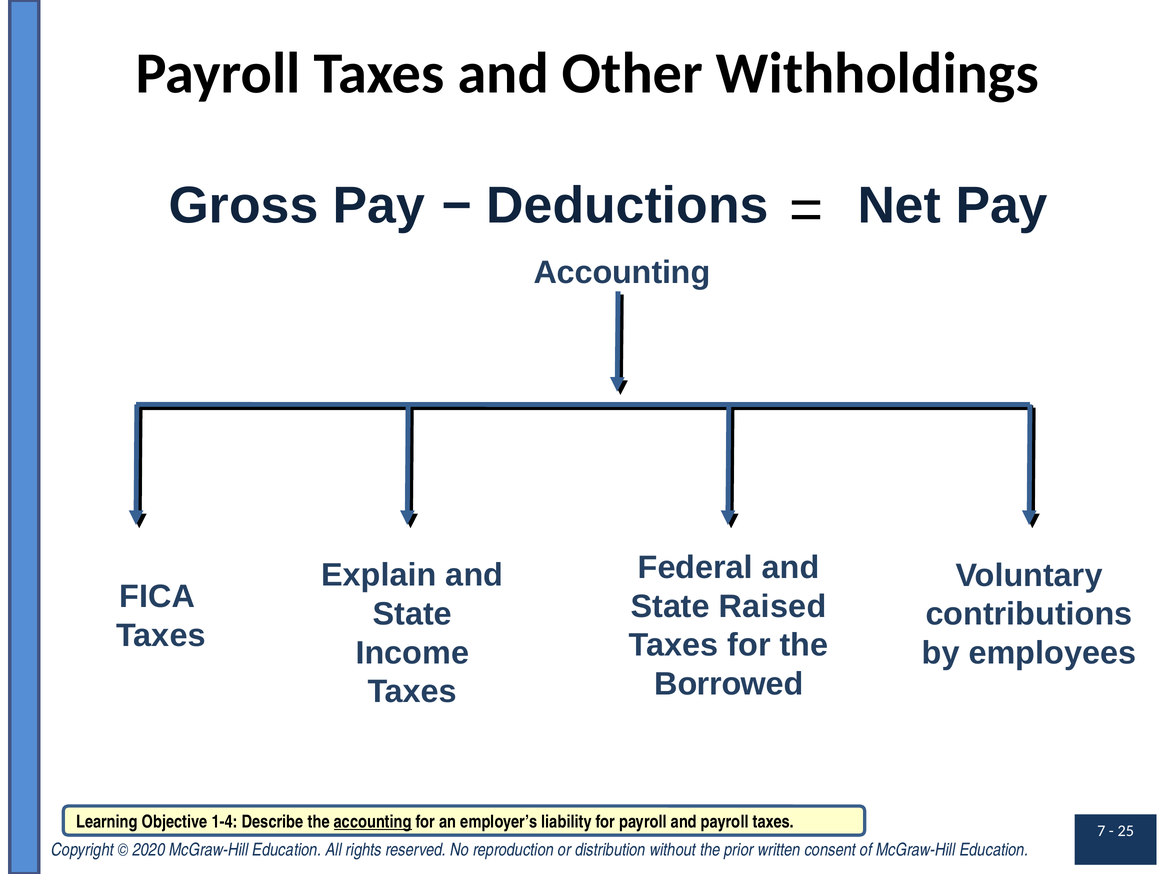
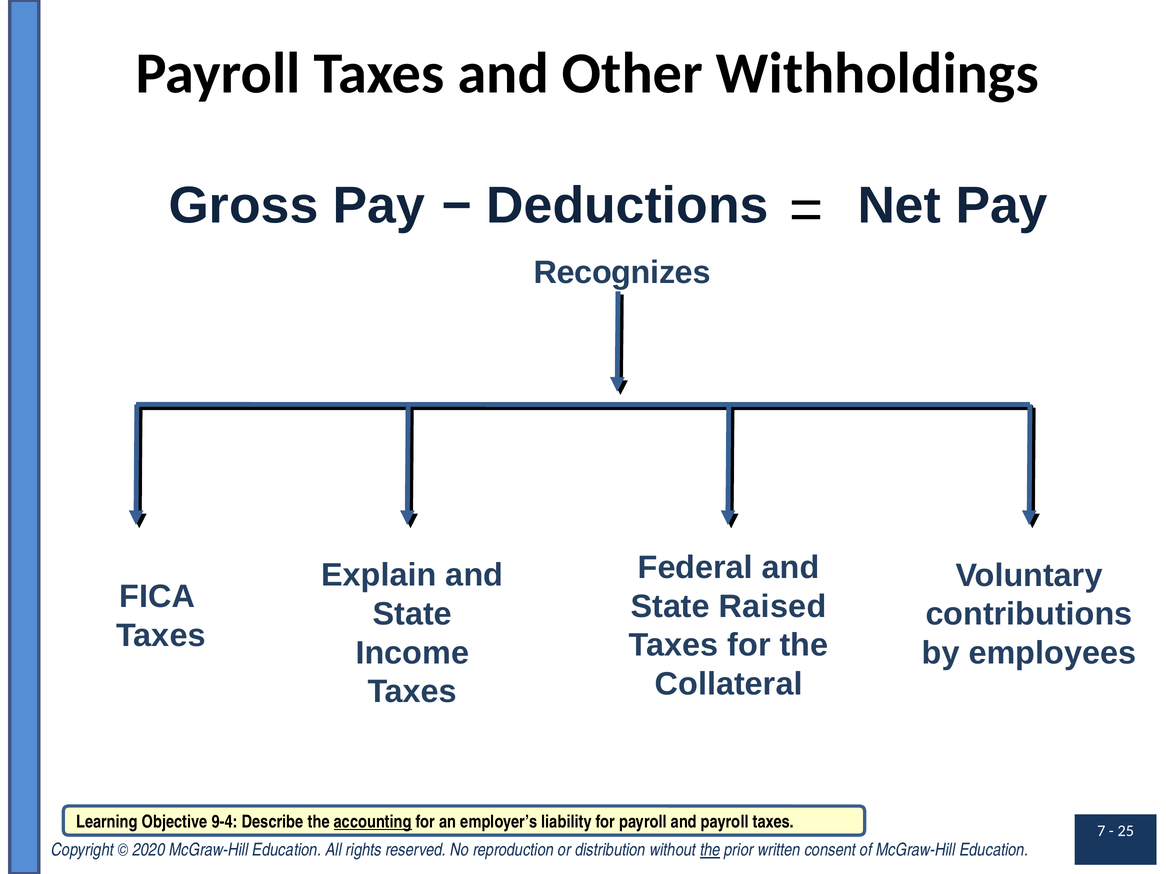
Accounting: Accounting -> Recognizes (622, 273)
Borrowed: Borrowed -> Collateral (729, 684)
1-4: 1-4 -> 9-4 (225, 822)
the underline: none -> present (710, 851)
